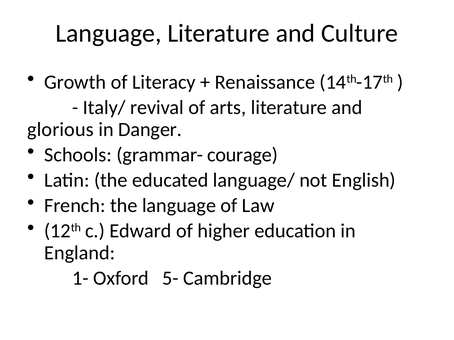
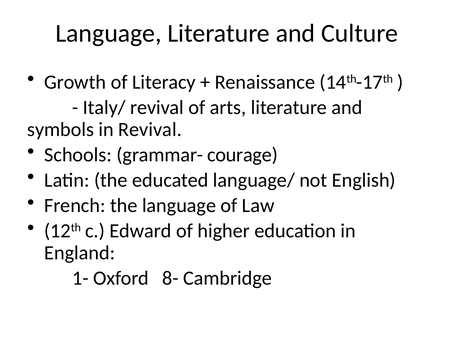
glorious: glorious -> symbols (61, 130)
in Danger: Danger -> Revival (150, 130)
5-: 5- -> 8- (170, 279)
